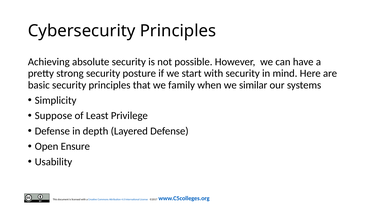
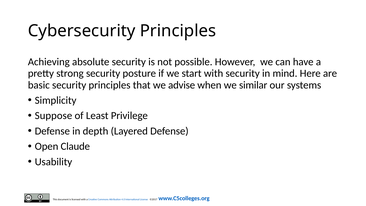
family: family -> advise (182, 85)
Ensure: Ensure -> Claude (75, 146)
